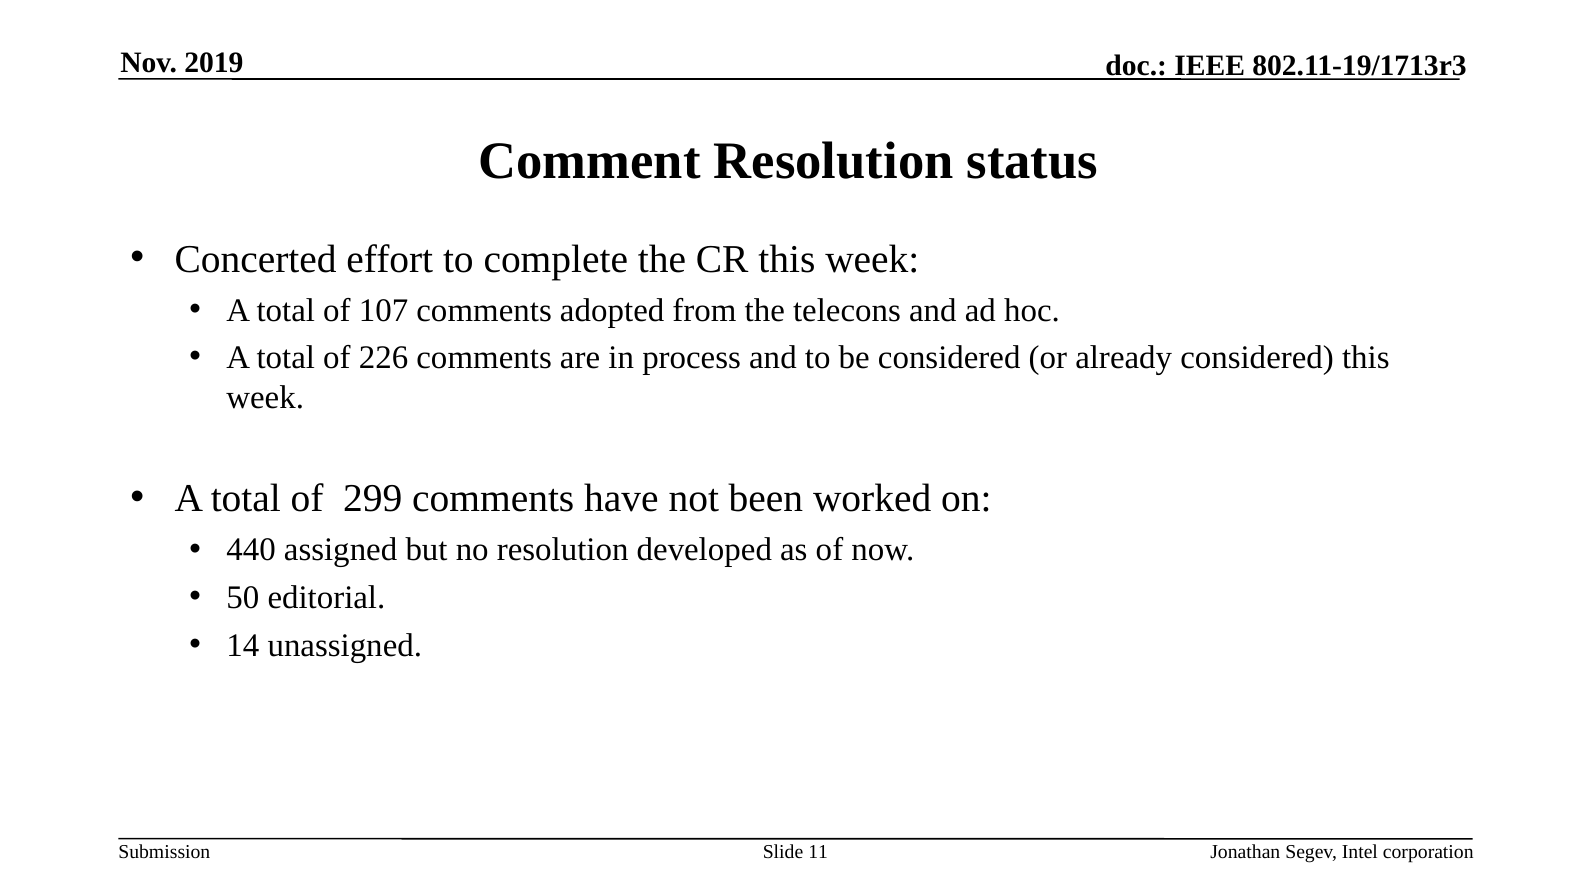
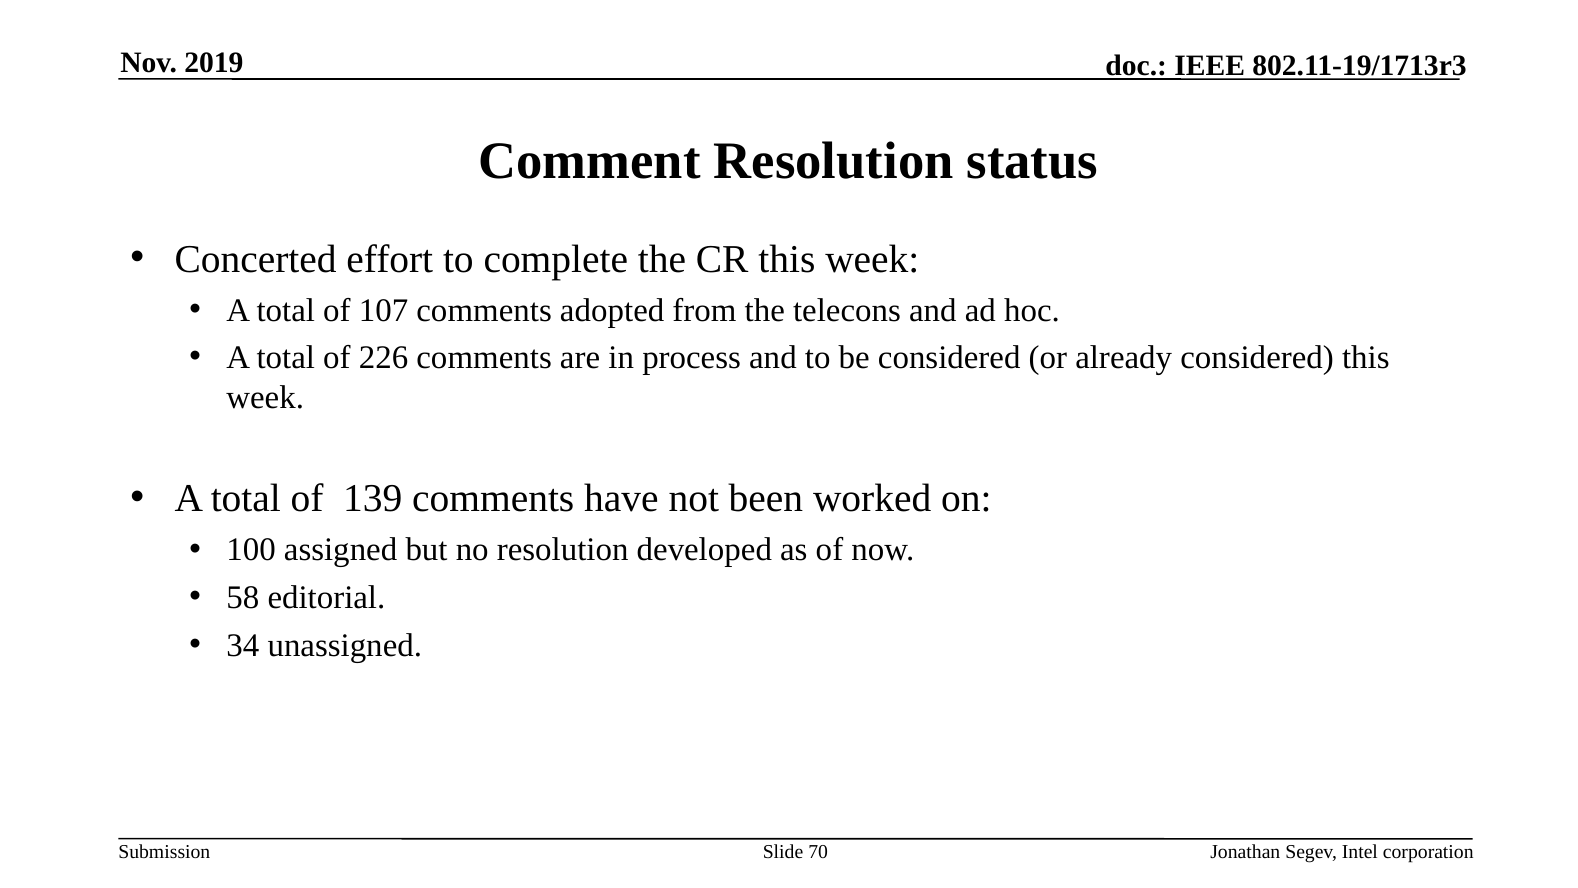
299: 299 -> 139 (373, 499)
440: 440 -> 100 (251, 550)
50: 50 -> 58 (243, 598)
14: 14 -> 34 (243, 645)
11: 11 -> 70 (818, 851)
